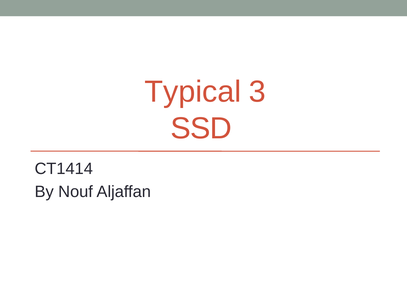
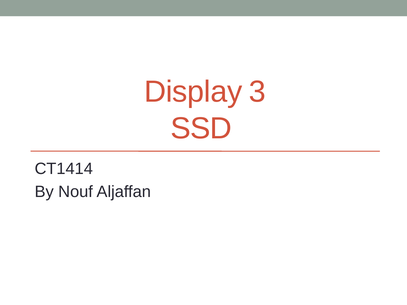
Typical: Typical -> Display (193, 92)
